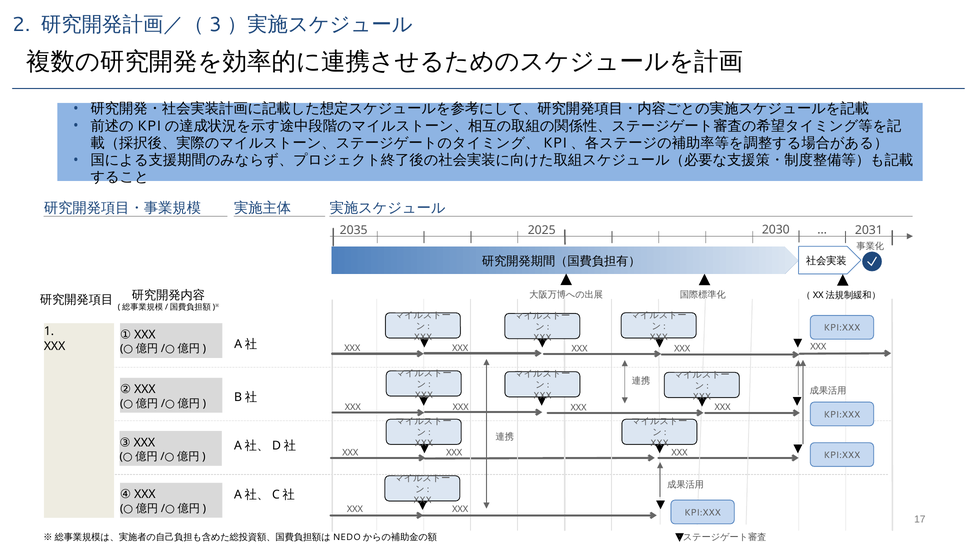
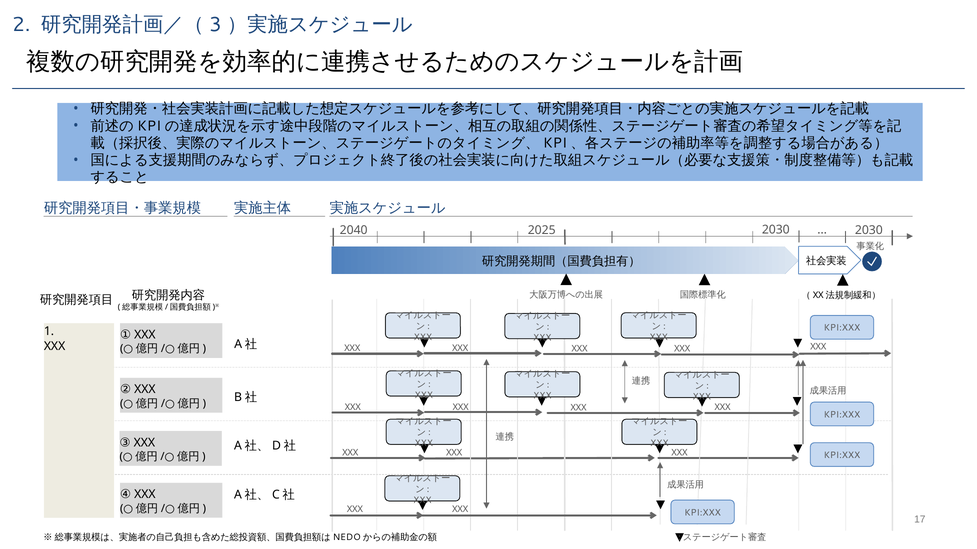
2035: 2035 -> 2040 (354, 231)
2031: 2031 -> 2030 (869, 231)
